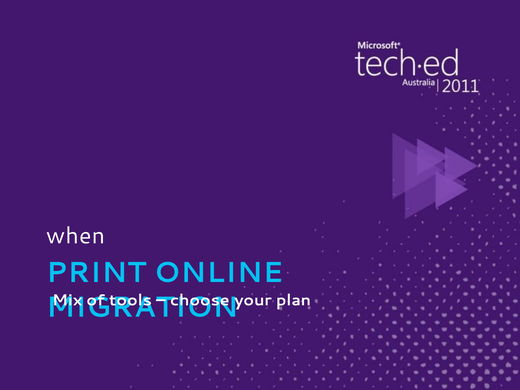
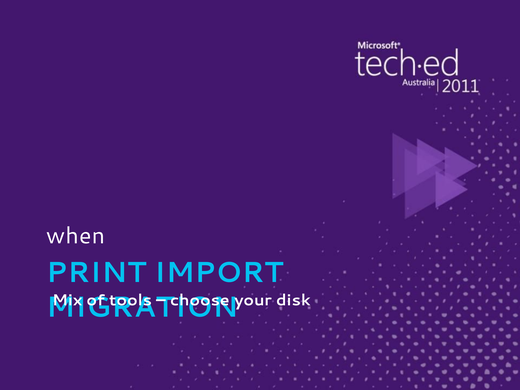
ONLINE: ONLINE -> IMPORT (219, 273)
plan: plan -> disk (294, 300)
